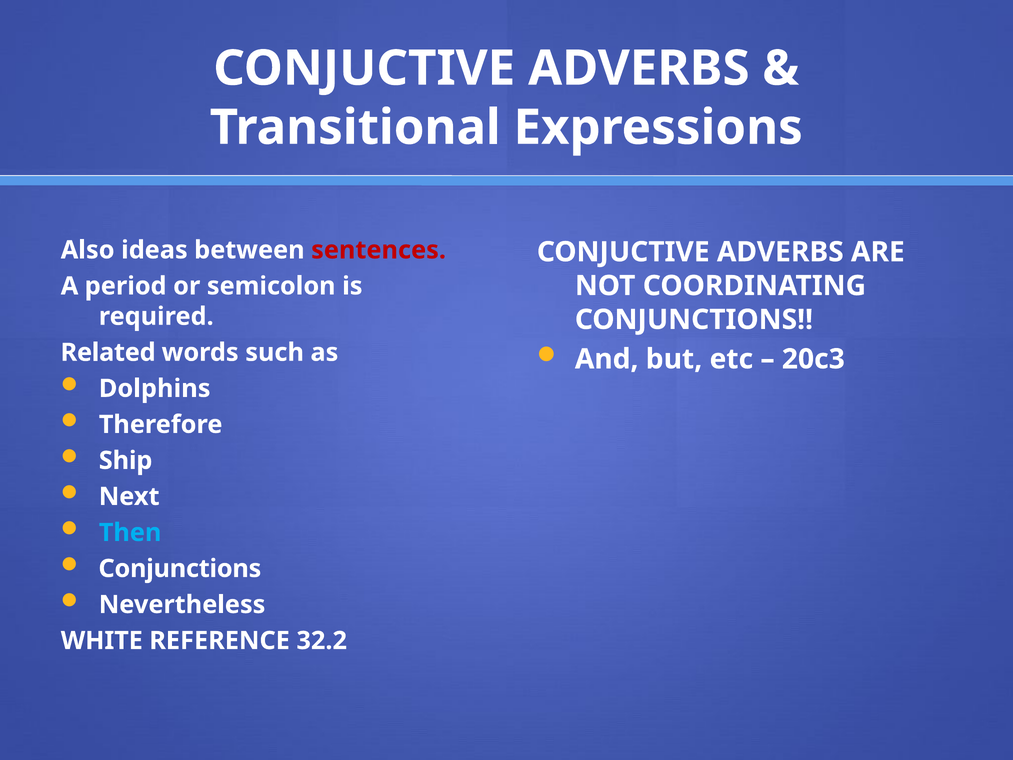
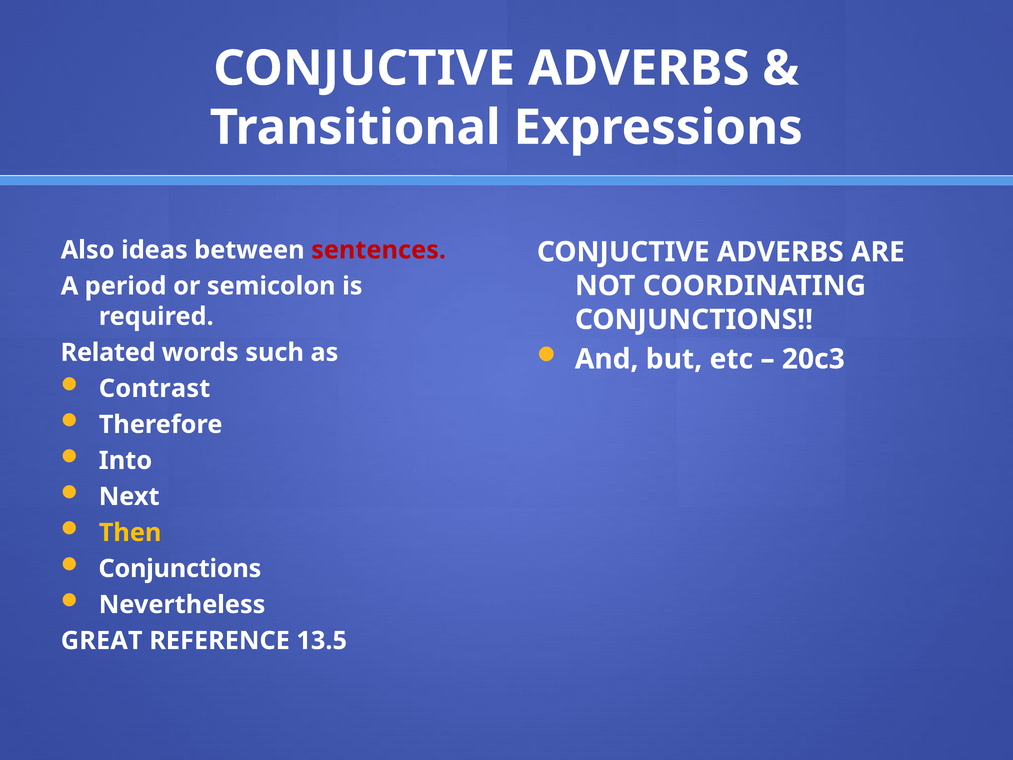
Dolphins: Dolphins -> Contrast (155, 388)
Ship: Ship -> Into (125, 460)
Then colour: light blue -> yellow (130, 532)
WHITE: WHITE -> GREAT (102, 640)
32.2: 32.2 -> 13.5 (322, 640)
